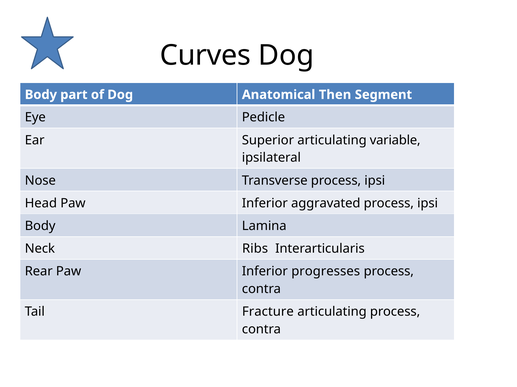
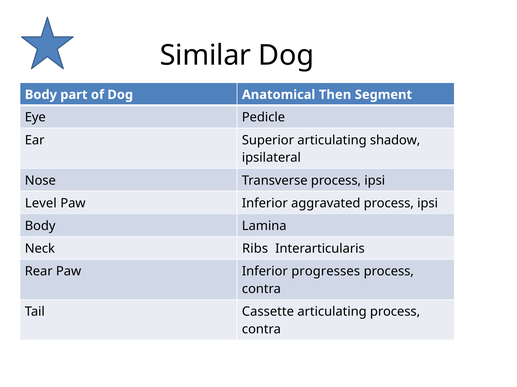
Curves: Curves -> Similar (205, 55)
variable: variable -> shadow (395, 140)
Head: Head -> Level (41, 204)
Fracture: Fracture -> Cassette (268, 312)
